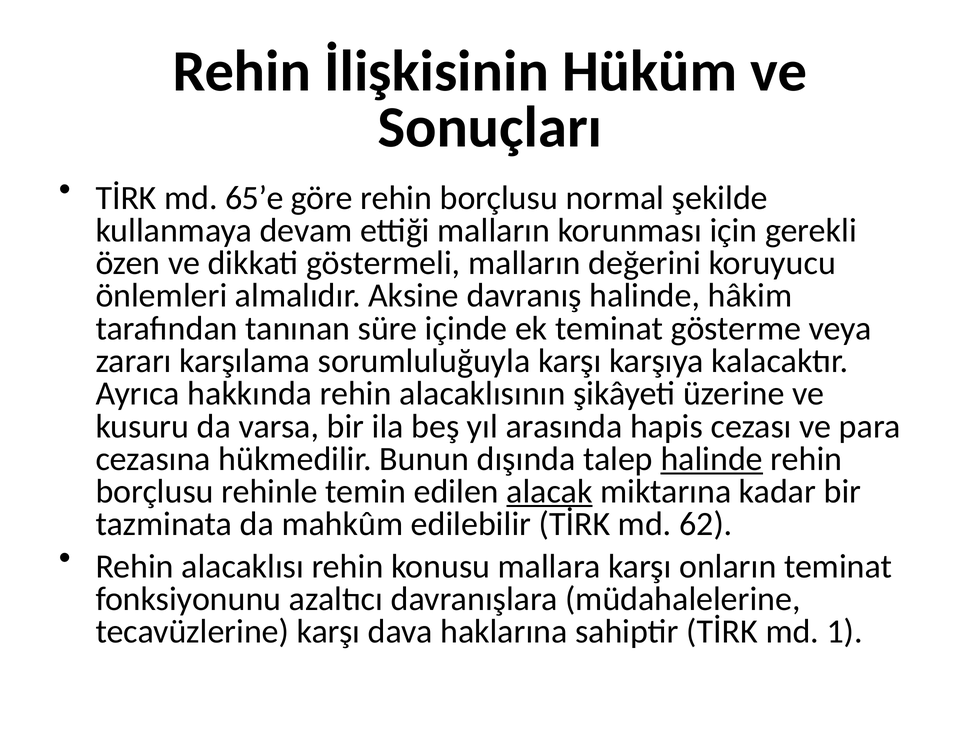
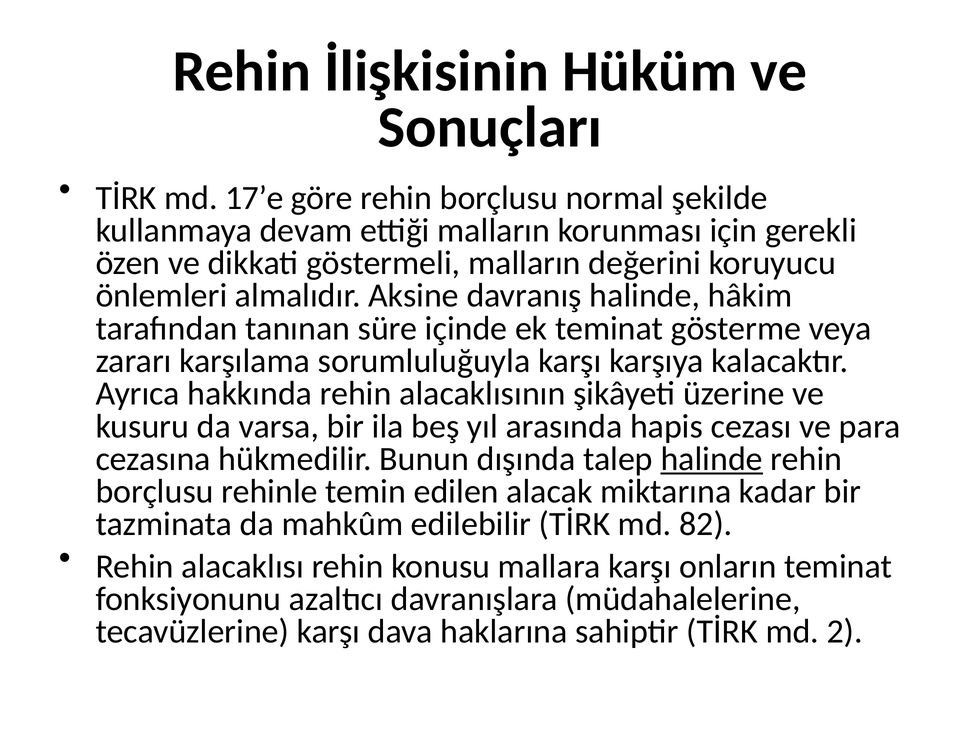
65’e: 65’e -> 17’e (254, 198)
alacak underline: present -> none (549, 492)
62: 62 -> 82 (706, 524)
1: 1 -> 2 (845, 632)
